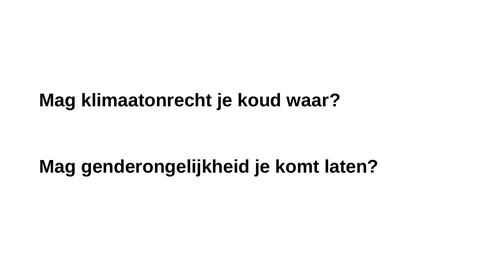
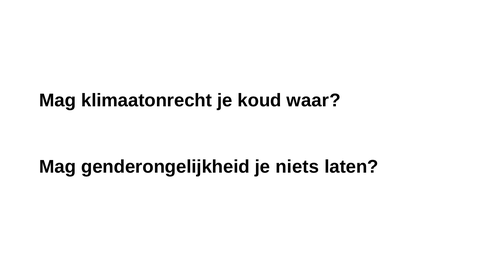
komt: komt -> niets (297, 167)
